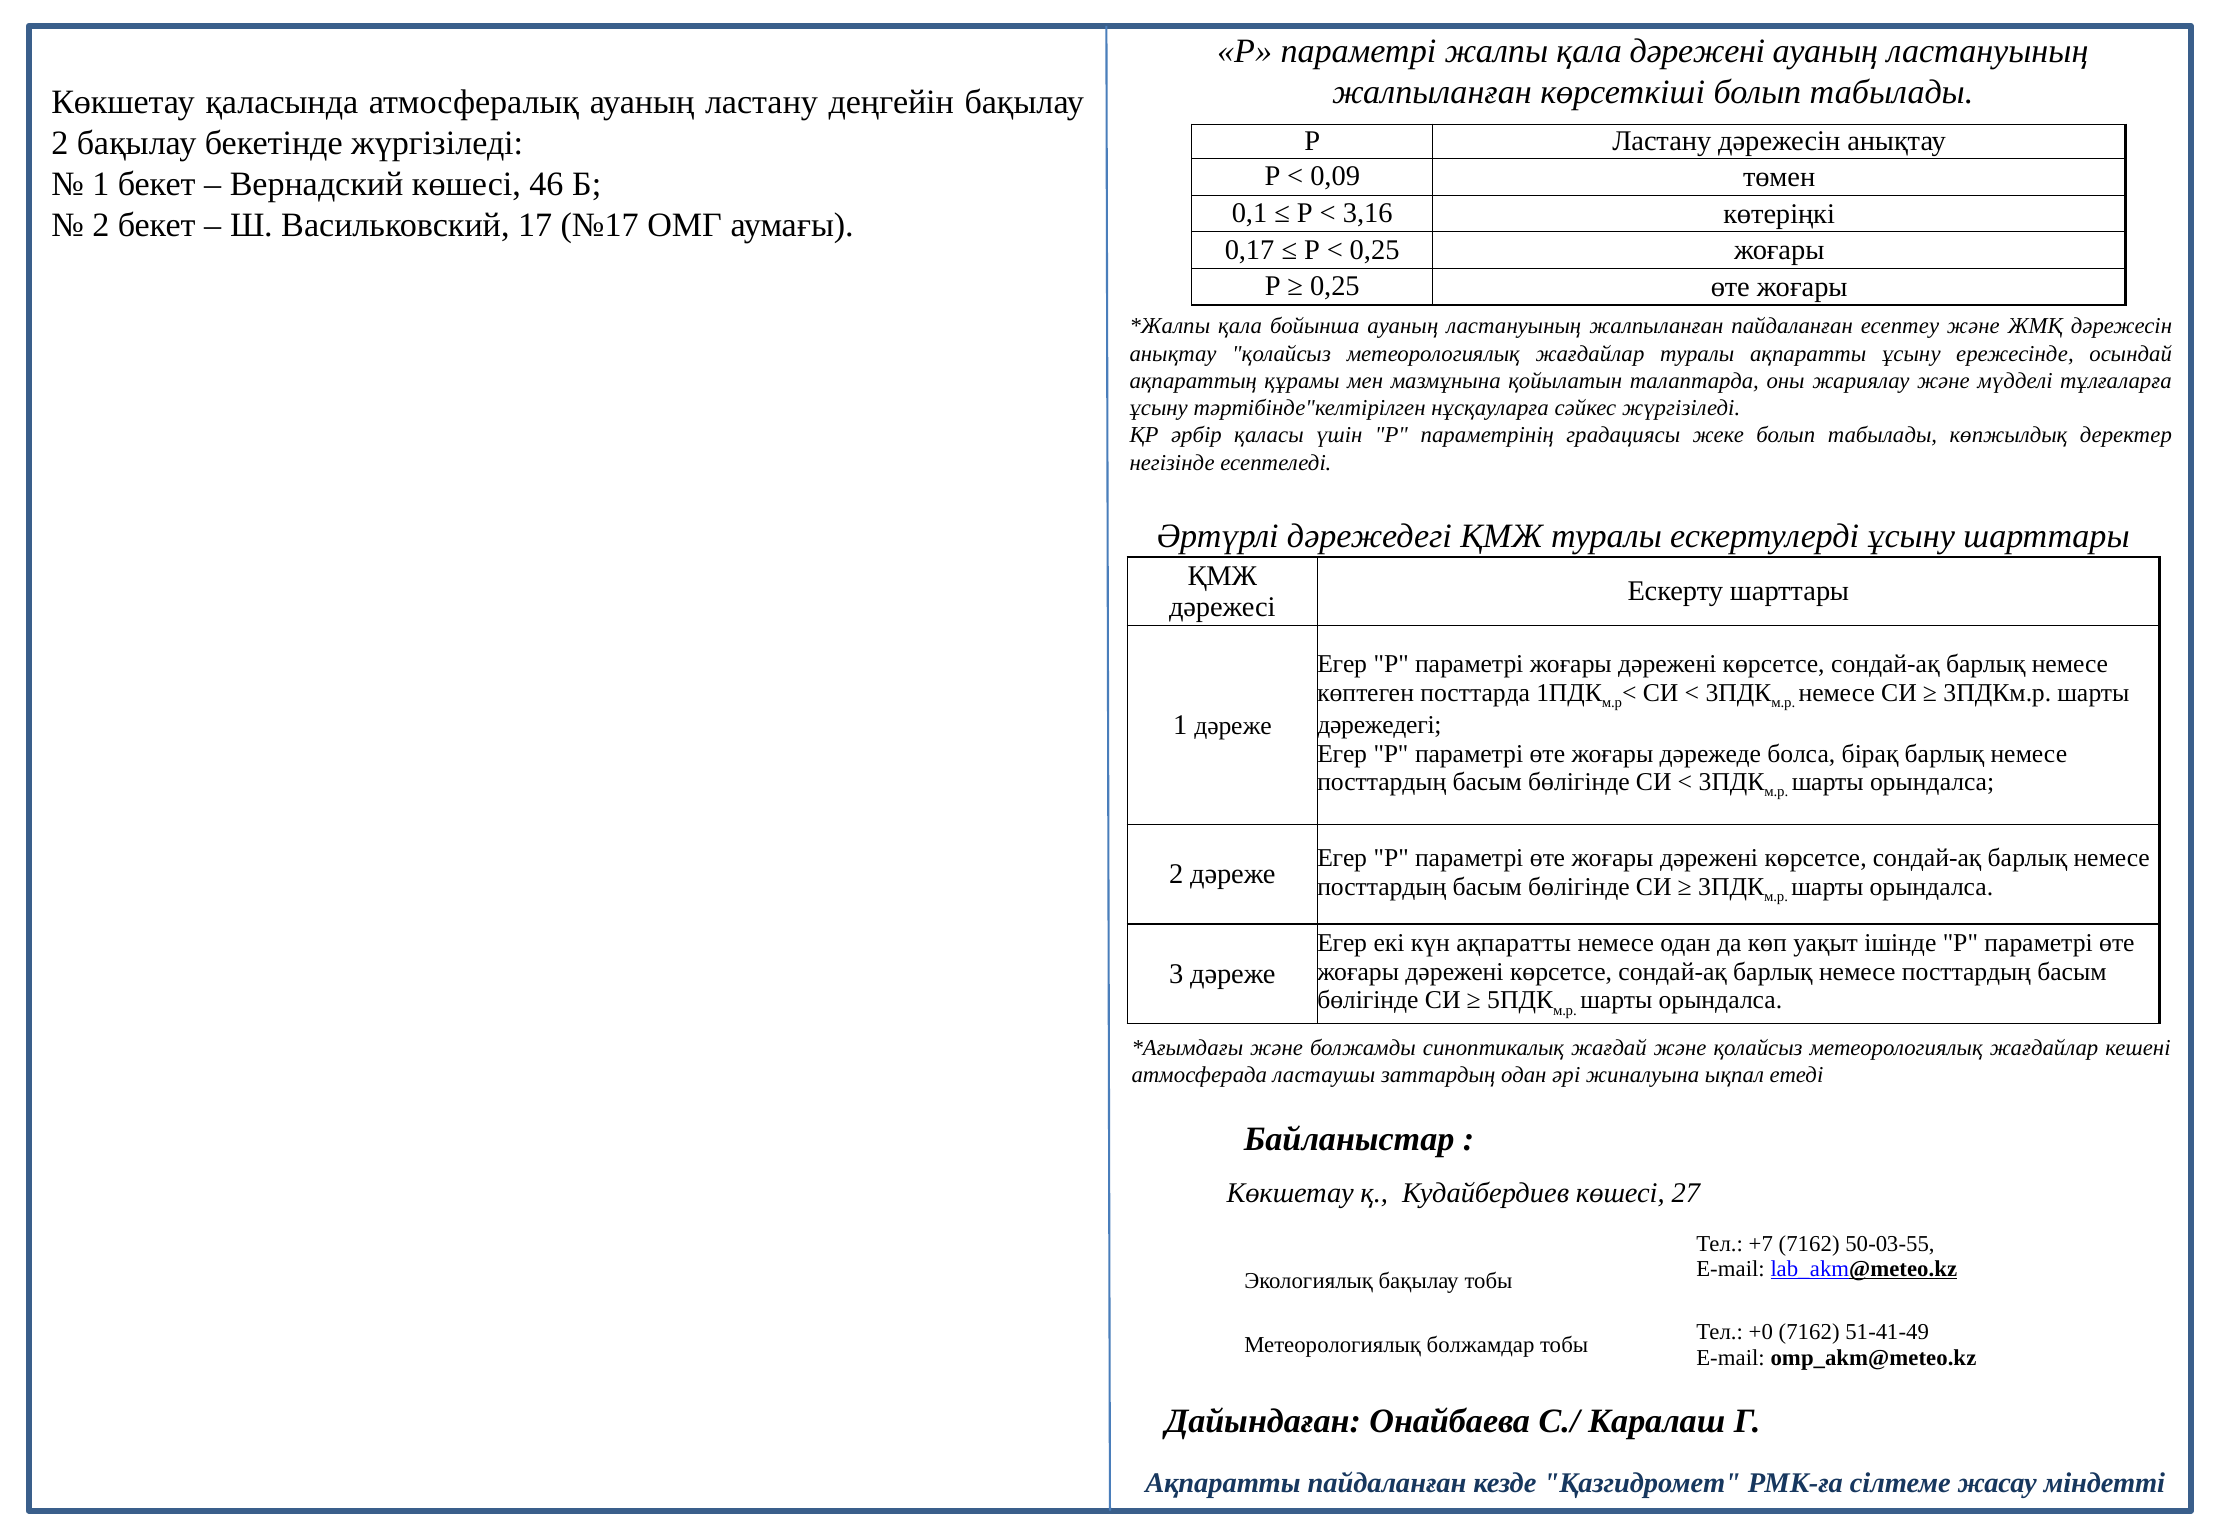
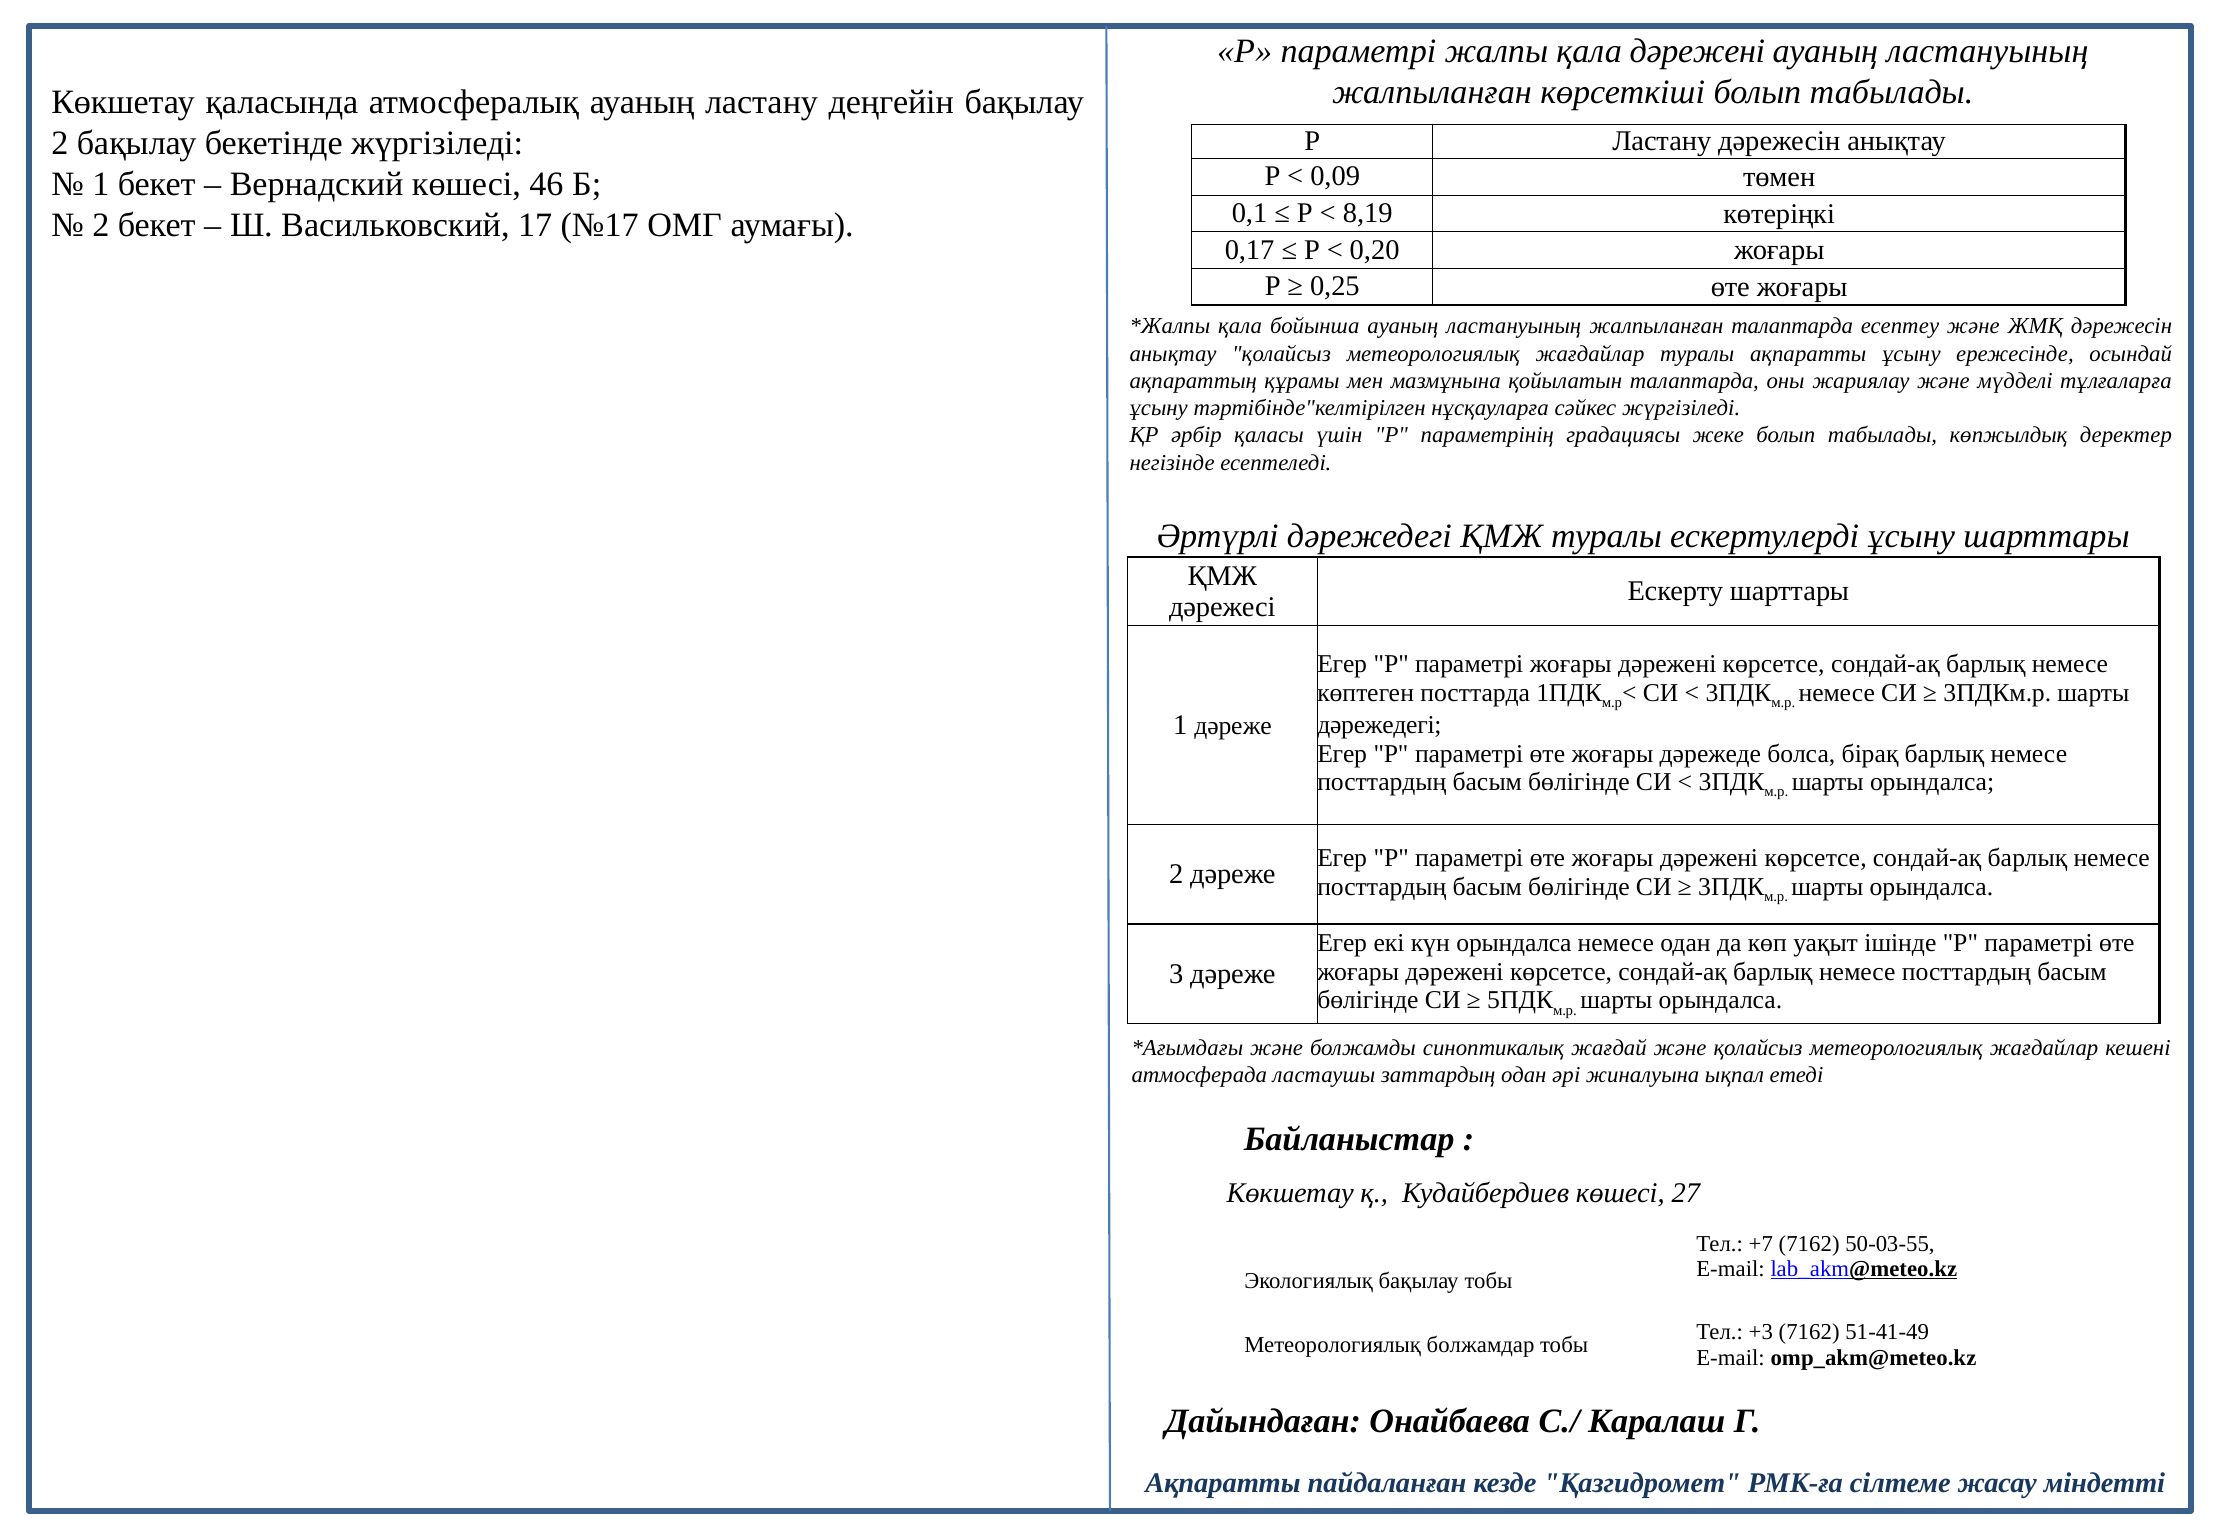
3,16: 3,16 -> 8,19 (1368, 213)
0,25: 0,25 -> 0,20 (1375, 250)
жалпыланған пайдаланған: пайдаланған -> талаптарда (1792, 326)
күн ақпаратты: ақпаратты -> орындалса (1514, 943)
+0: +0 -> +3 (1761, 1332)
